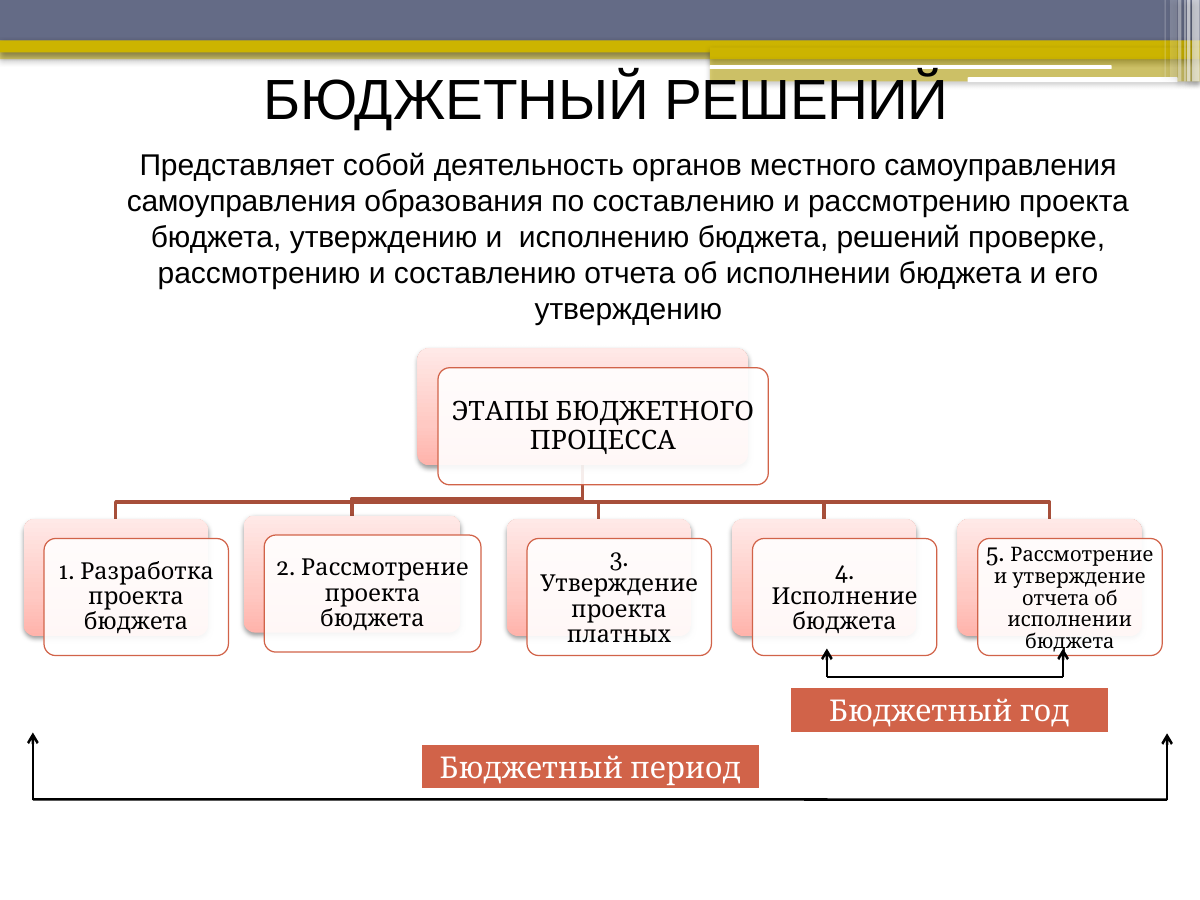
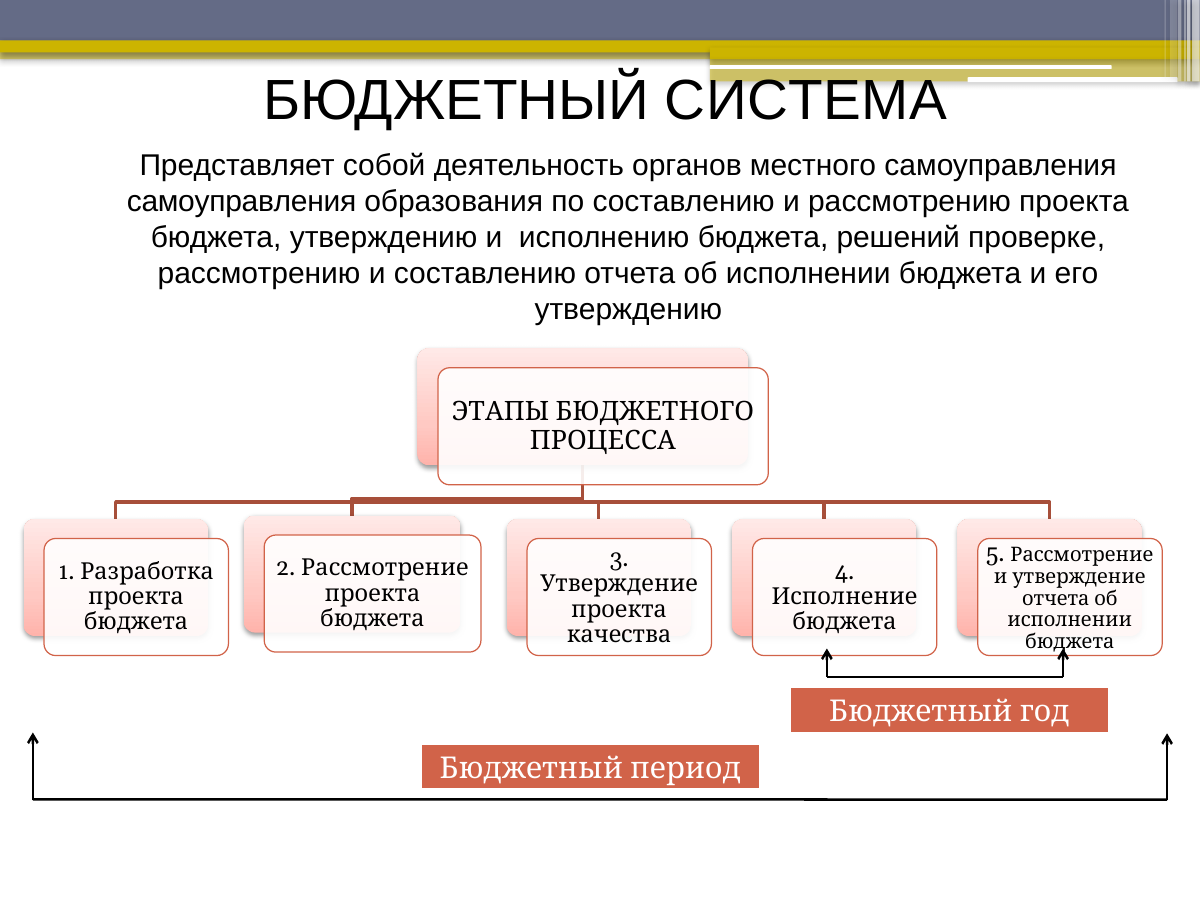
БЮДЖЕТНЫЙ РЕШЕНИЙ: РЕШЕНИЙ -> СИСТЕМА (806, 101)
платных: платных -> качества (619, 635)
